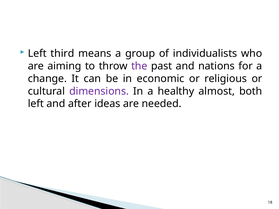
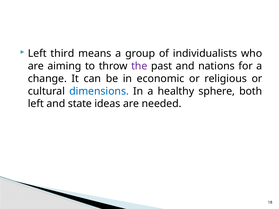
dimensions colour: purple -> blue (99, 91)
almost: almost -> sphere (217, 91)
after: after -> state (80, 104)
